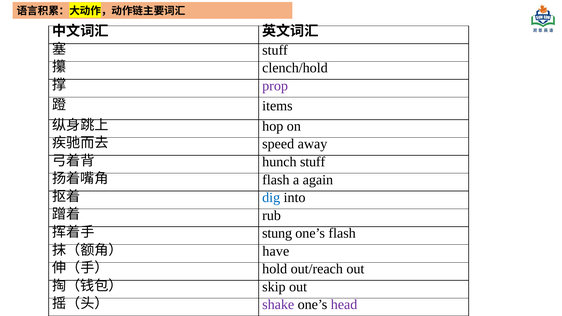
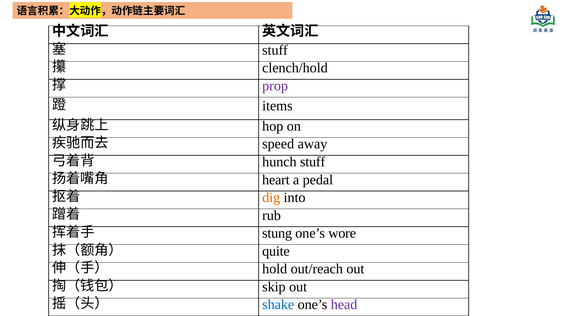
flash: flash -> heart (276, 180)
again: again -> pedal (318, 180)
dig colour: blue -> orange (271, 198)
one’s flash: flash -> wore (342, 233)
have: have -> quite (276, 251)
shake colour: purple -> blue (278, 305)
